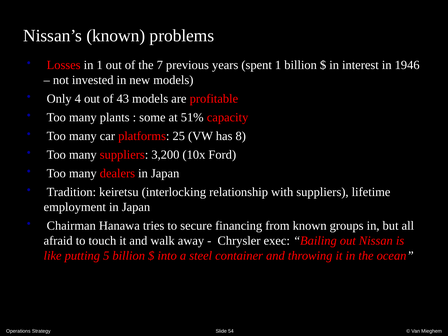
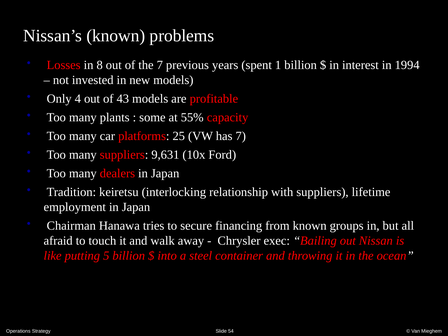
in 1: 1 -> 8 (100, 65)
1946: 1946 -> 1994 (407, 65)
51%: 51% -> 55% (192, 118)
has 8: 8 -> 7 (241, 136)
3,200: 3,200 -> 9,631 (165, 155)
